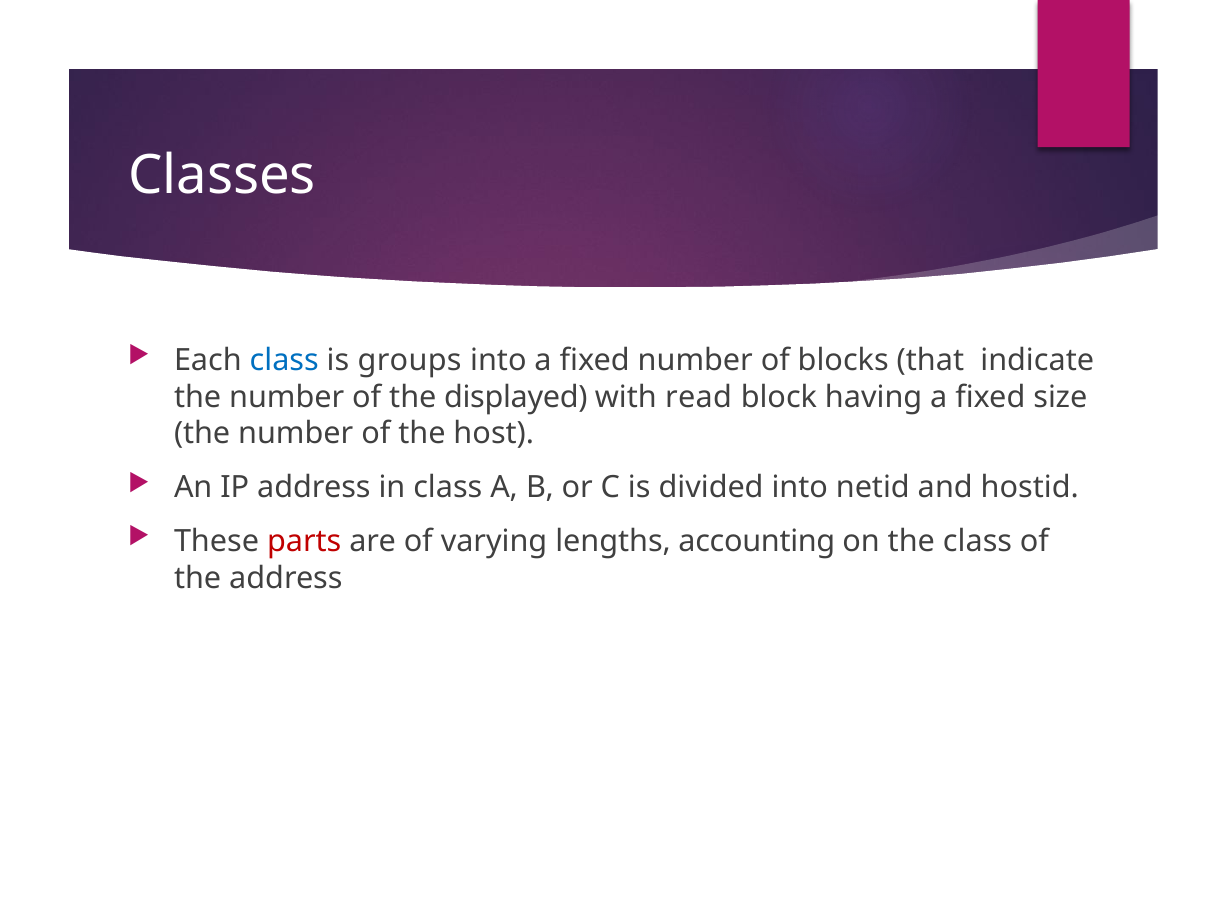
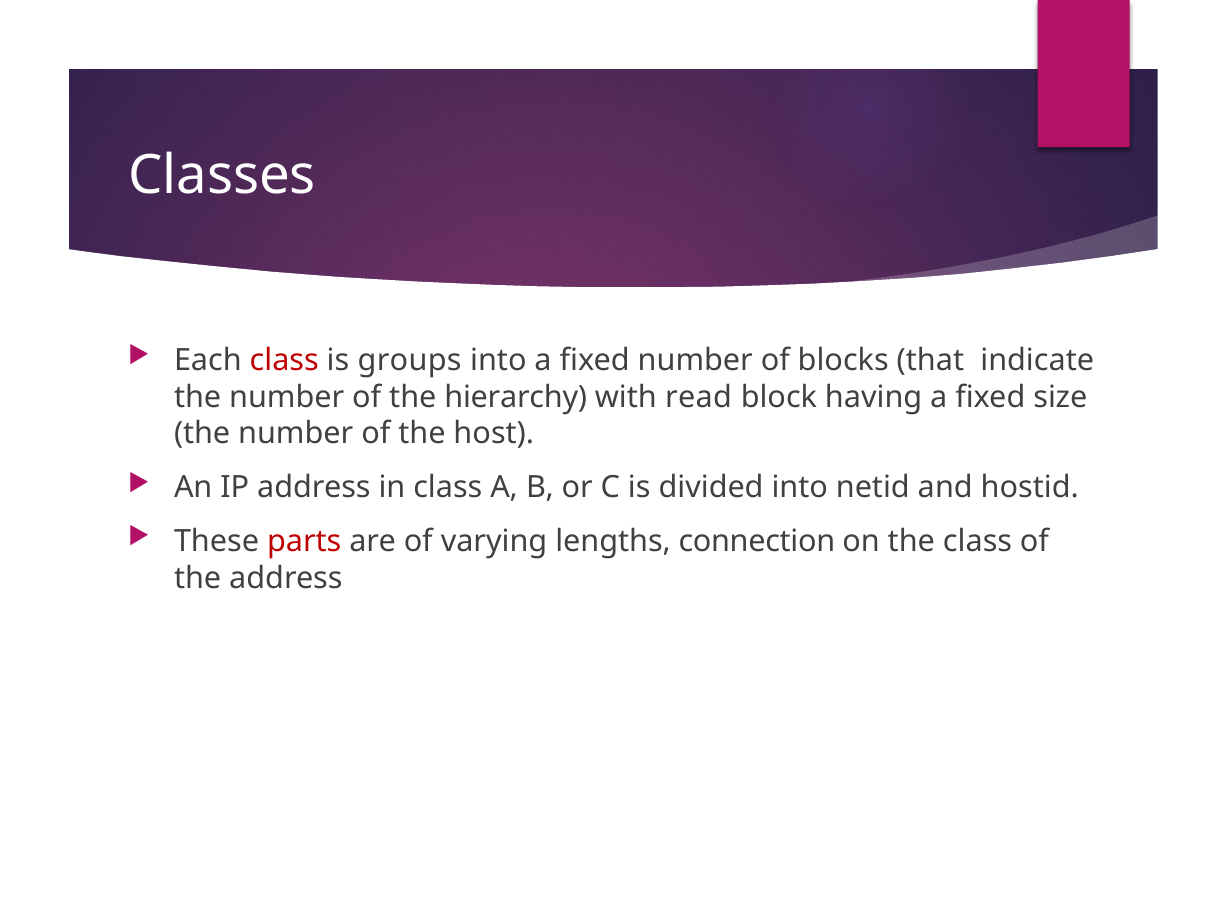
class colour: blue -> red (284, 360)
displayed: displayed -> hierarchy (516, 397)
accounting: accounting -> connection (757, 541)
